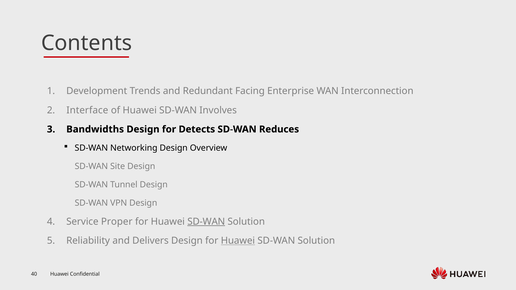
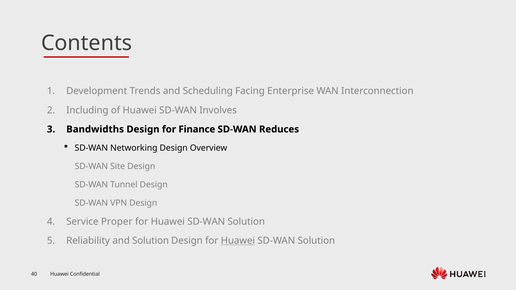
Redundant: Redundant -> Scheduling (208, 91)
Interface: Interface -> Including (87, 110)
Detects: Detects -> Finance (197, 129)
SD-WAN underline: present -> none (206, 222)
and Delivers: Delivers -> Solution (151, 241)
